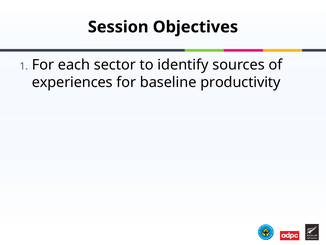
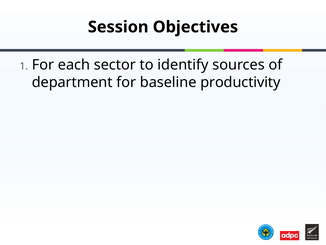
experiences: experiences -> department (72, 82)
